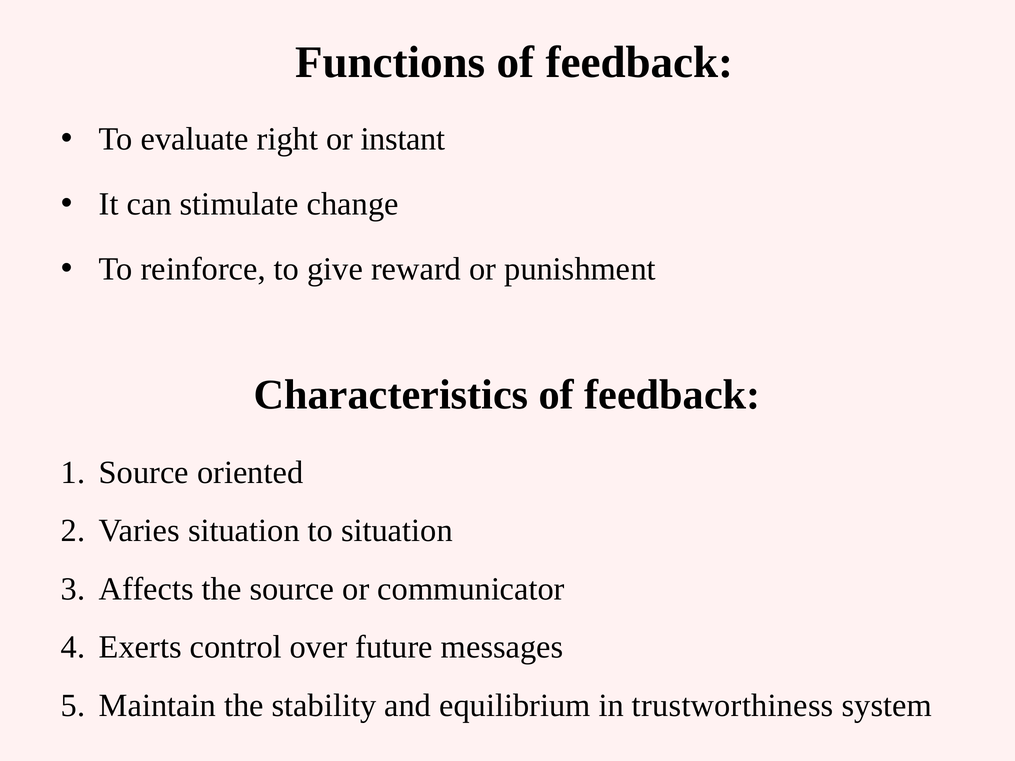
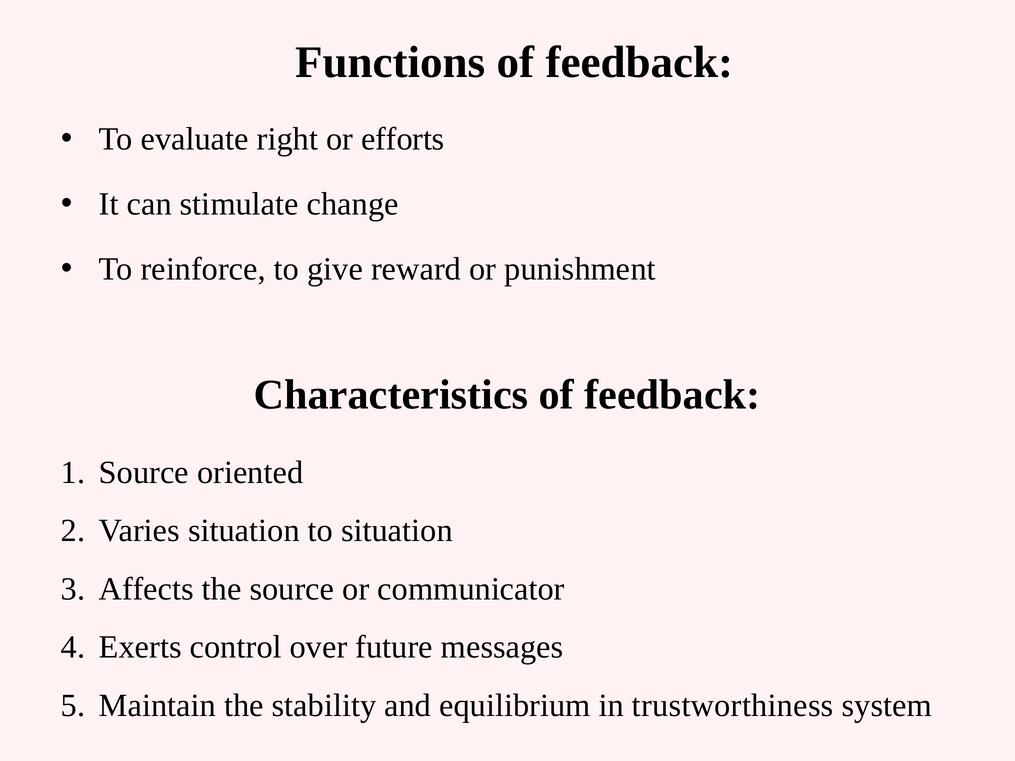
instant: instant -> efforts (403, 139)
